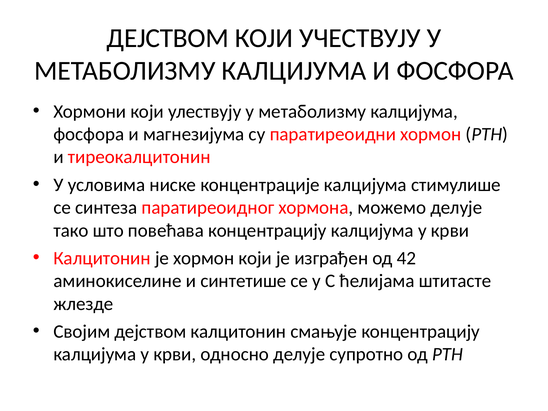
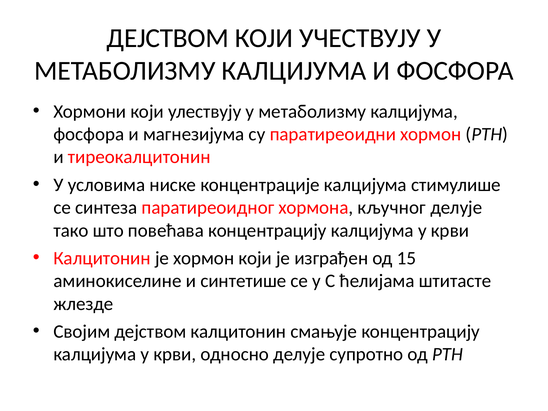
можемо: можемо -> кључног (392, 208)
42: 42 -> 15 (407, 258)
